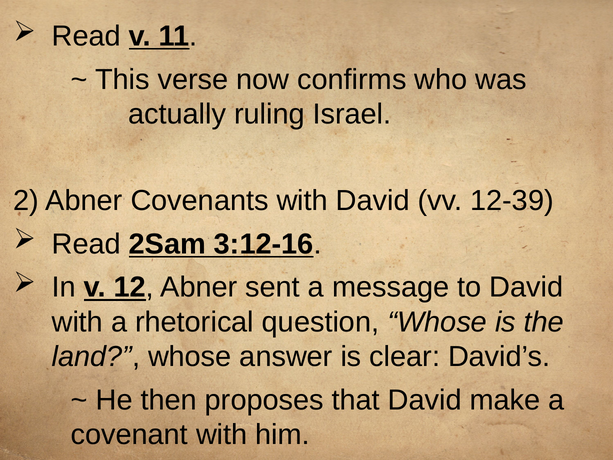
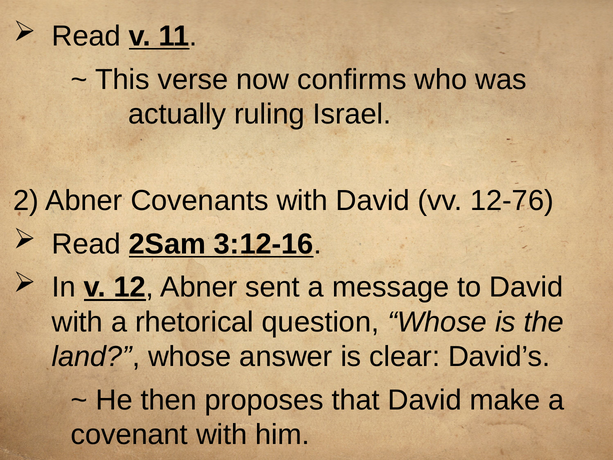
12-39: 12-39 -> 12-76 (512, 201)
